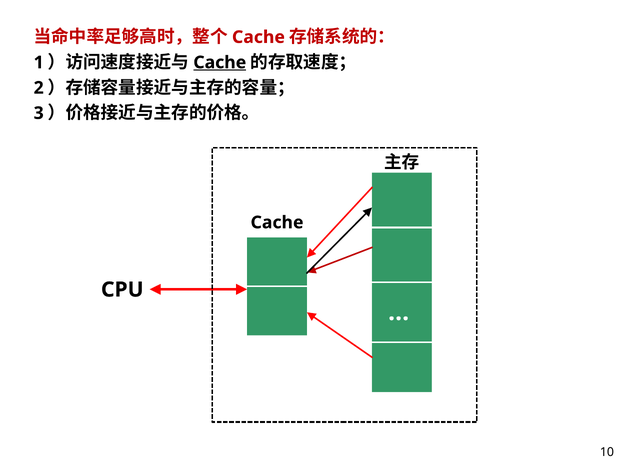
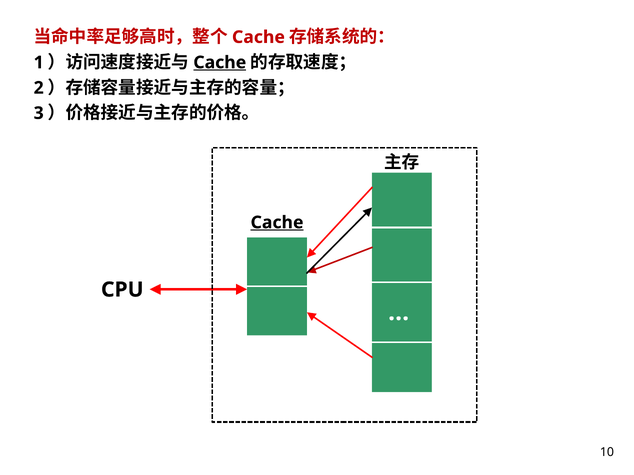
Cache underline: none -> present (277, 223)
